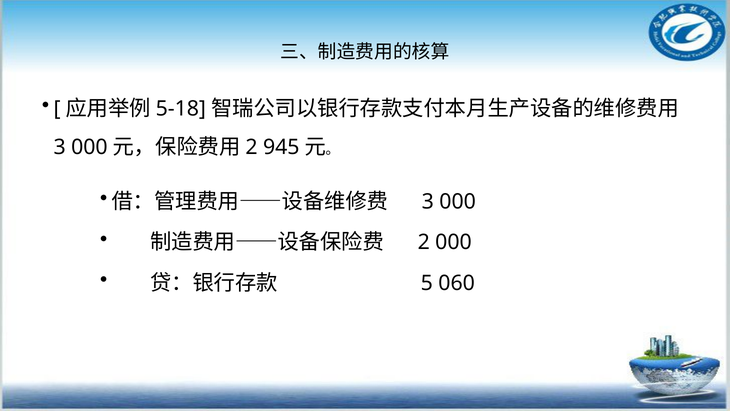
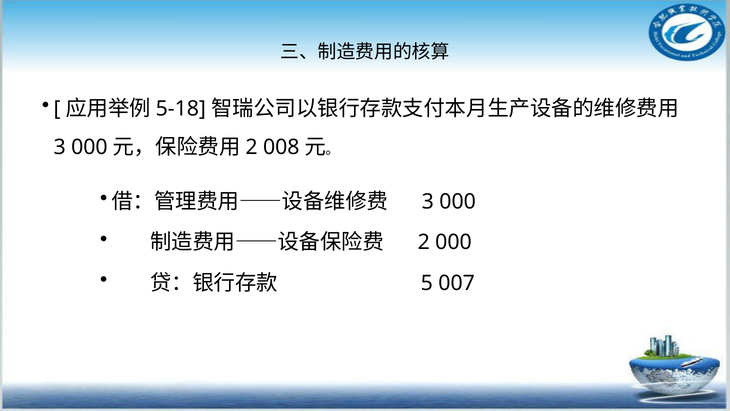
945: 945 -> 008 (281, 147)
060: 060 -> 007 (457, 283)
